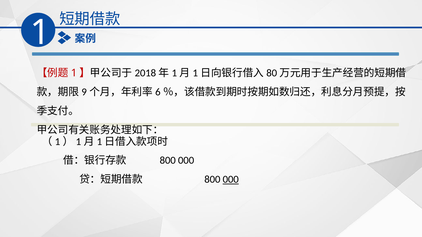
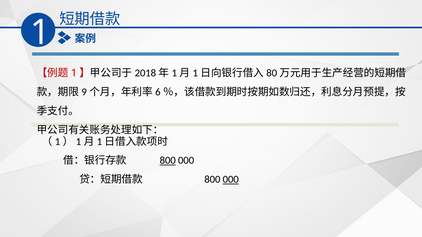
800 underline: none -> present (168, 161)
